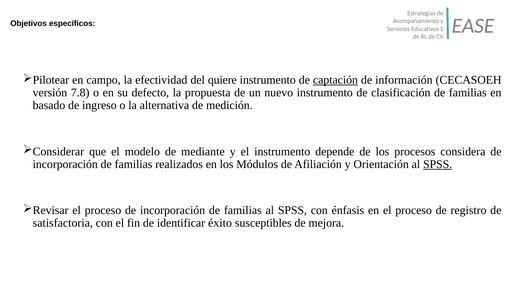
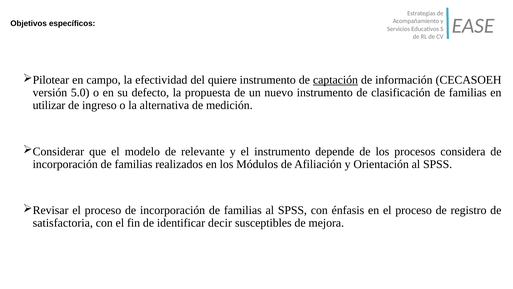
7.8: 7.8 -> 5.0 (80, 92)
basado: basado -> utilizar (49, 105)
mediante: mediante -> relevante (203, 151)
SPSS underline: present -> none (438, 164)
éxito: éxito -> decir (220, 223)
